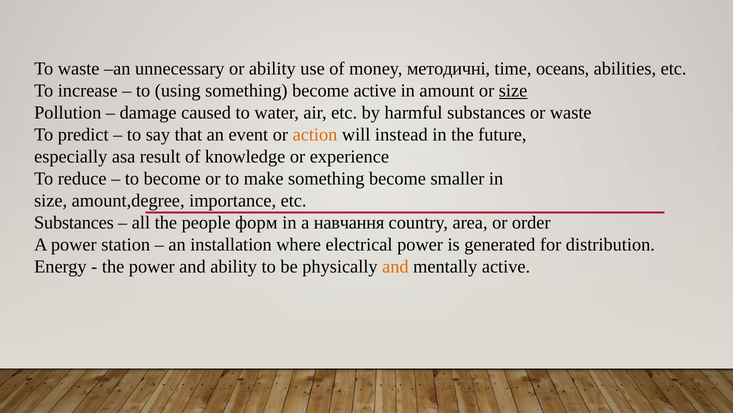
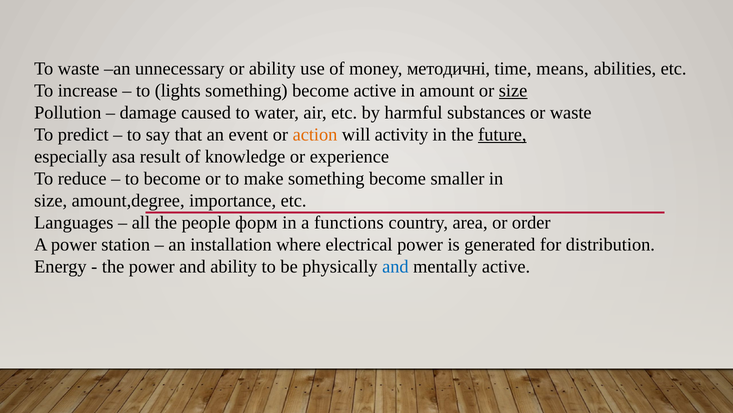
oceans: oceans -> means (562, 68)
using: using -> lights (178, 90)
instead: instead -> activity (402, 134)
future underline: none -> present (502, 134)
Substances: Substances -> Languages (74, 222)
навчання: навчання -> functions (349, 222)
and colour: orange -> blue (395, 266)
